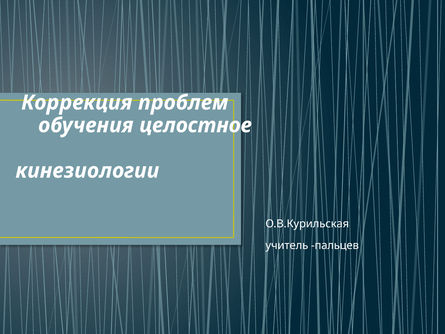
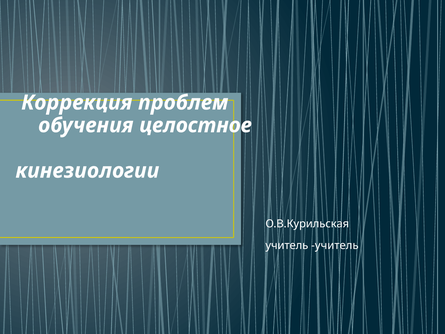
учитель пальцев: пальцев -> учитель (335, 245)
